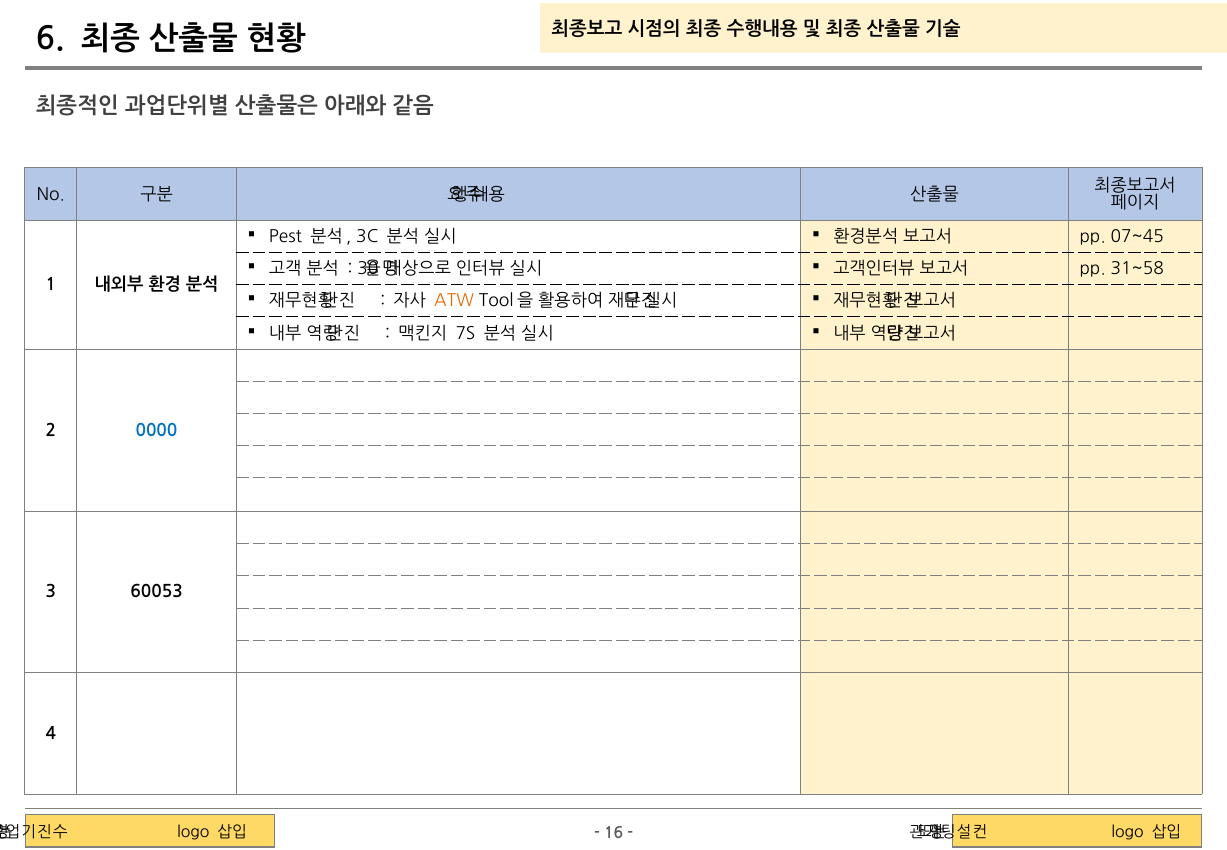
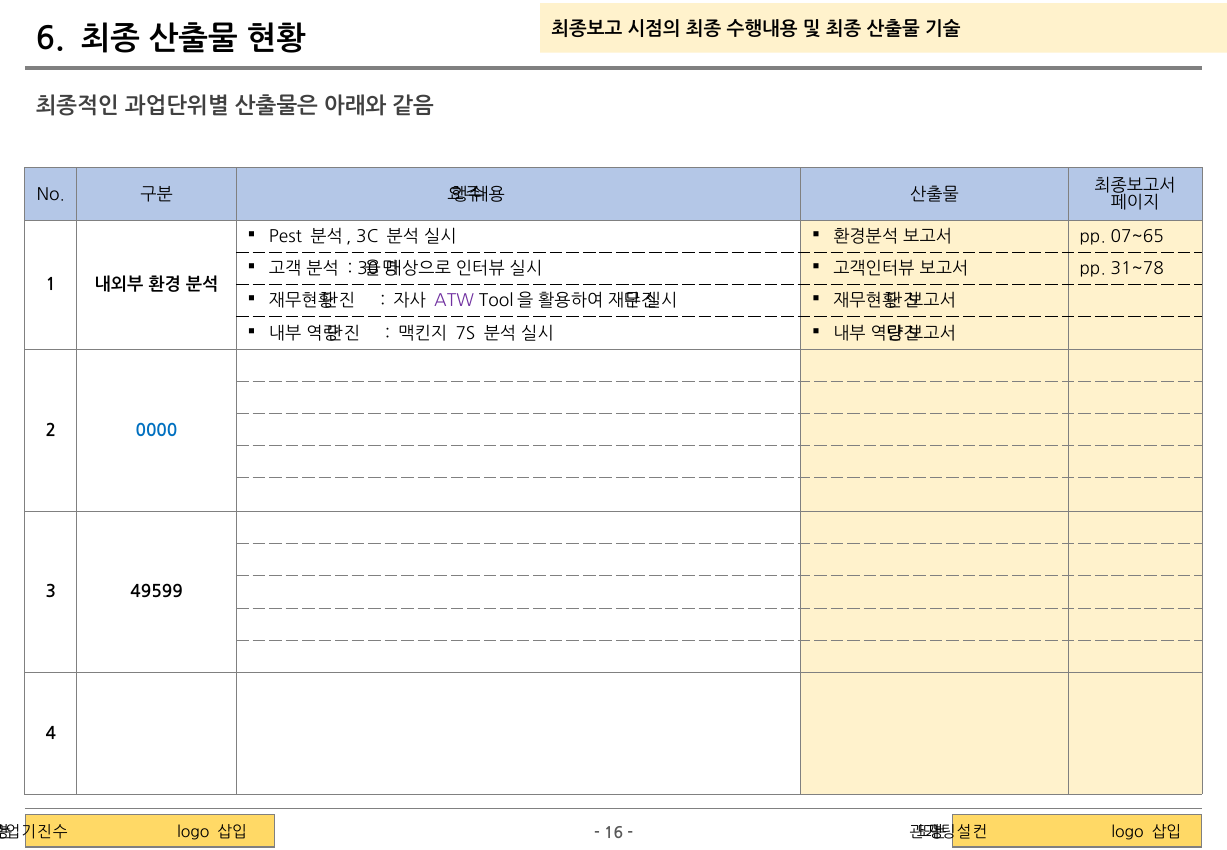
07~45: 07~45 -> 07~65 (1137, 237)
31~58: 31~58 -> 31~78 (1137, 269)
ATW colour: orange -> purple (454, 301)
60053: 60053 -> 49599 (157, 592)
